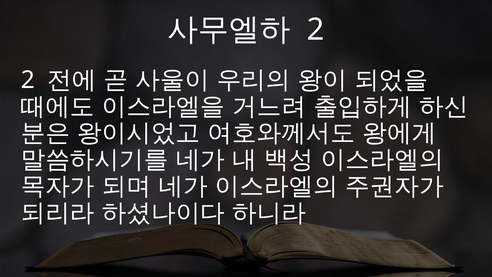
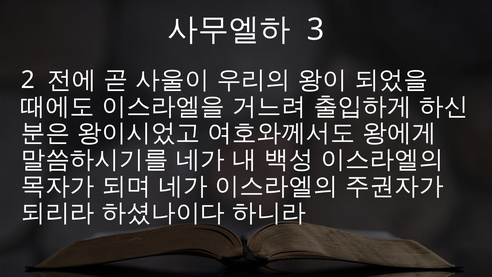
2: 2 -> 3 (316, 30)
